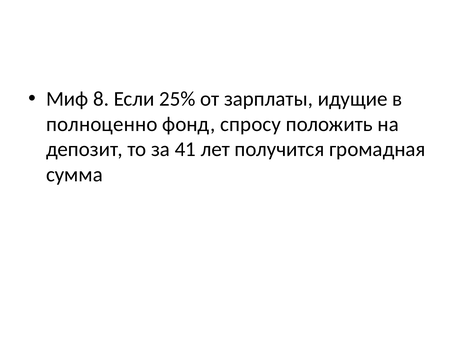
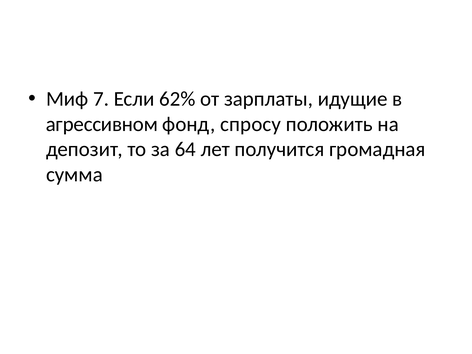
8: 8 -> 7 (101, 99)
25%: 25% -> 62% (177, 99)
полноценно: полноценно -> агрессивном (102, 124)
41: 41 -> 64 (185, 149)
